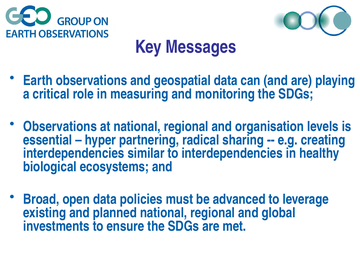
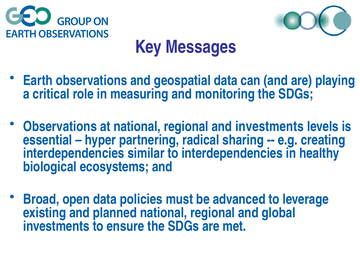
and organisation: organisation -> investments (269, 126)
